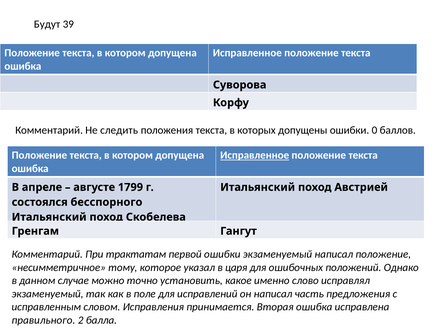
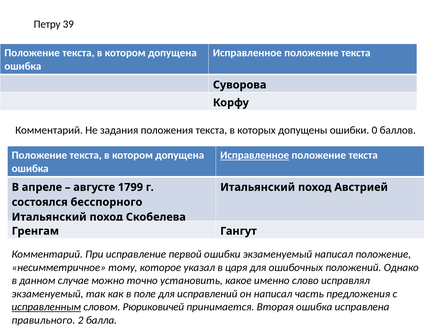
Будут: Будут -> Петру (47, 24)
следить: следить -> задания (119, 130)
трактатам: трактатам -> исправление (136, 255)
исправленным underline: none -> present (46, 307)
Исправления: Исправления -> Рюриковичей (153, 307)
